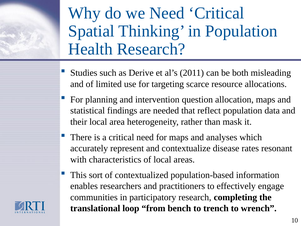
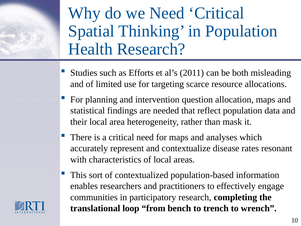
Derive: Derive -> Efforts (141, 73)
